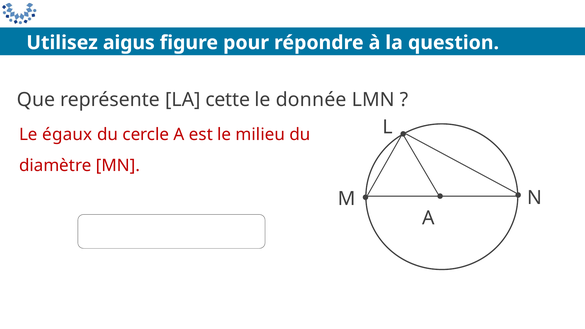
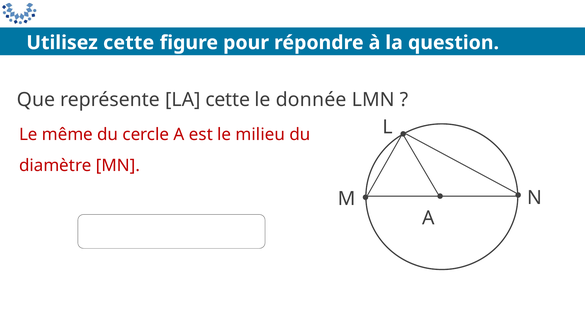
Utilisez aigus: aigus -> cette (129, 43)
égaux: égaux -> même (67, 135)
